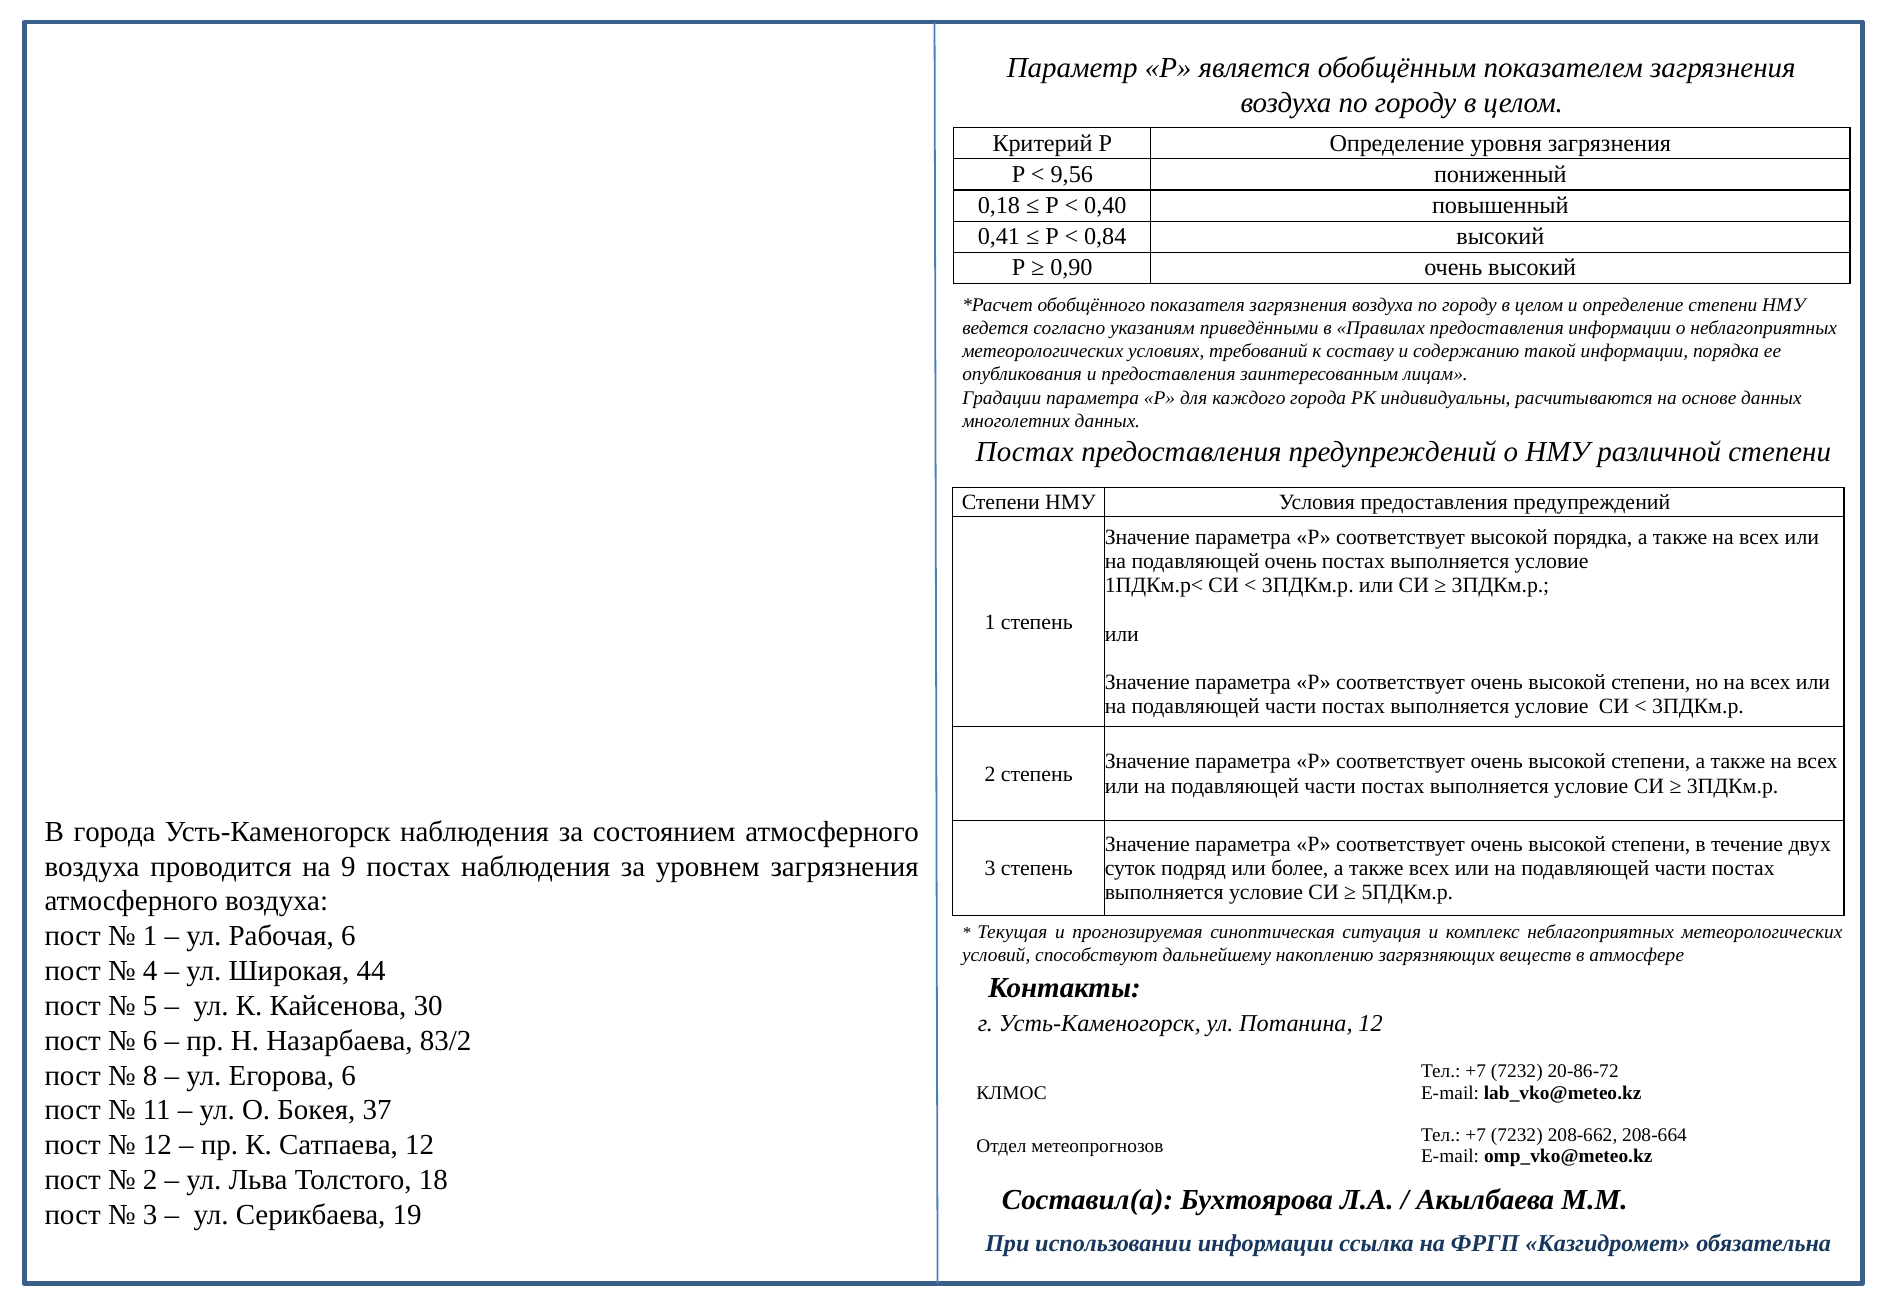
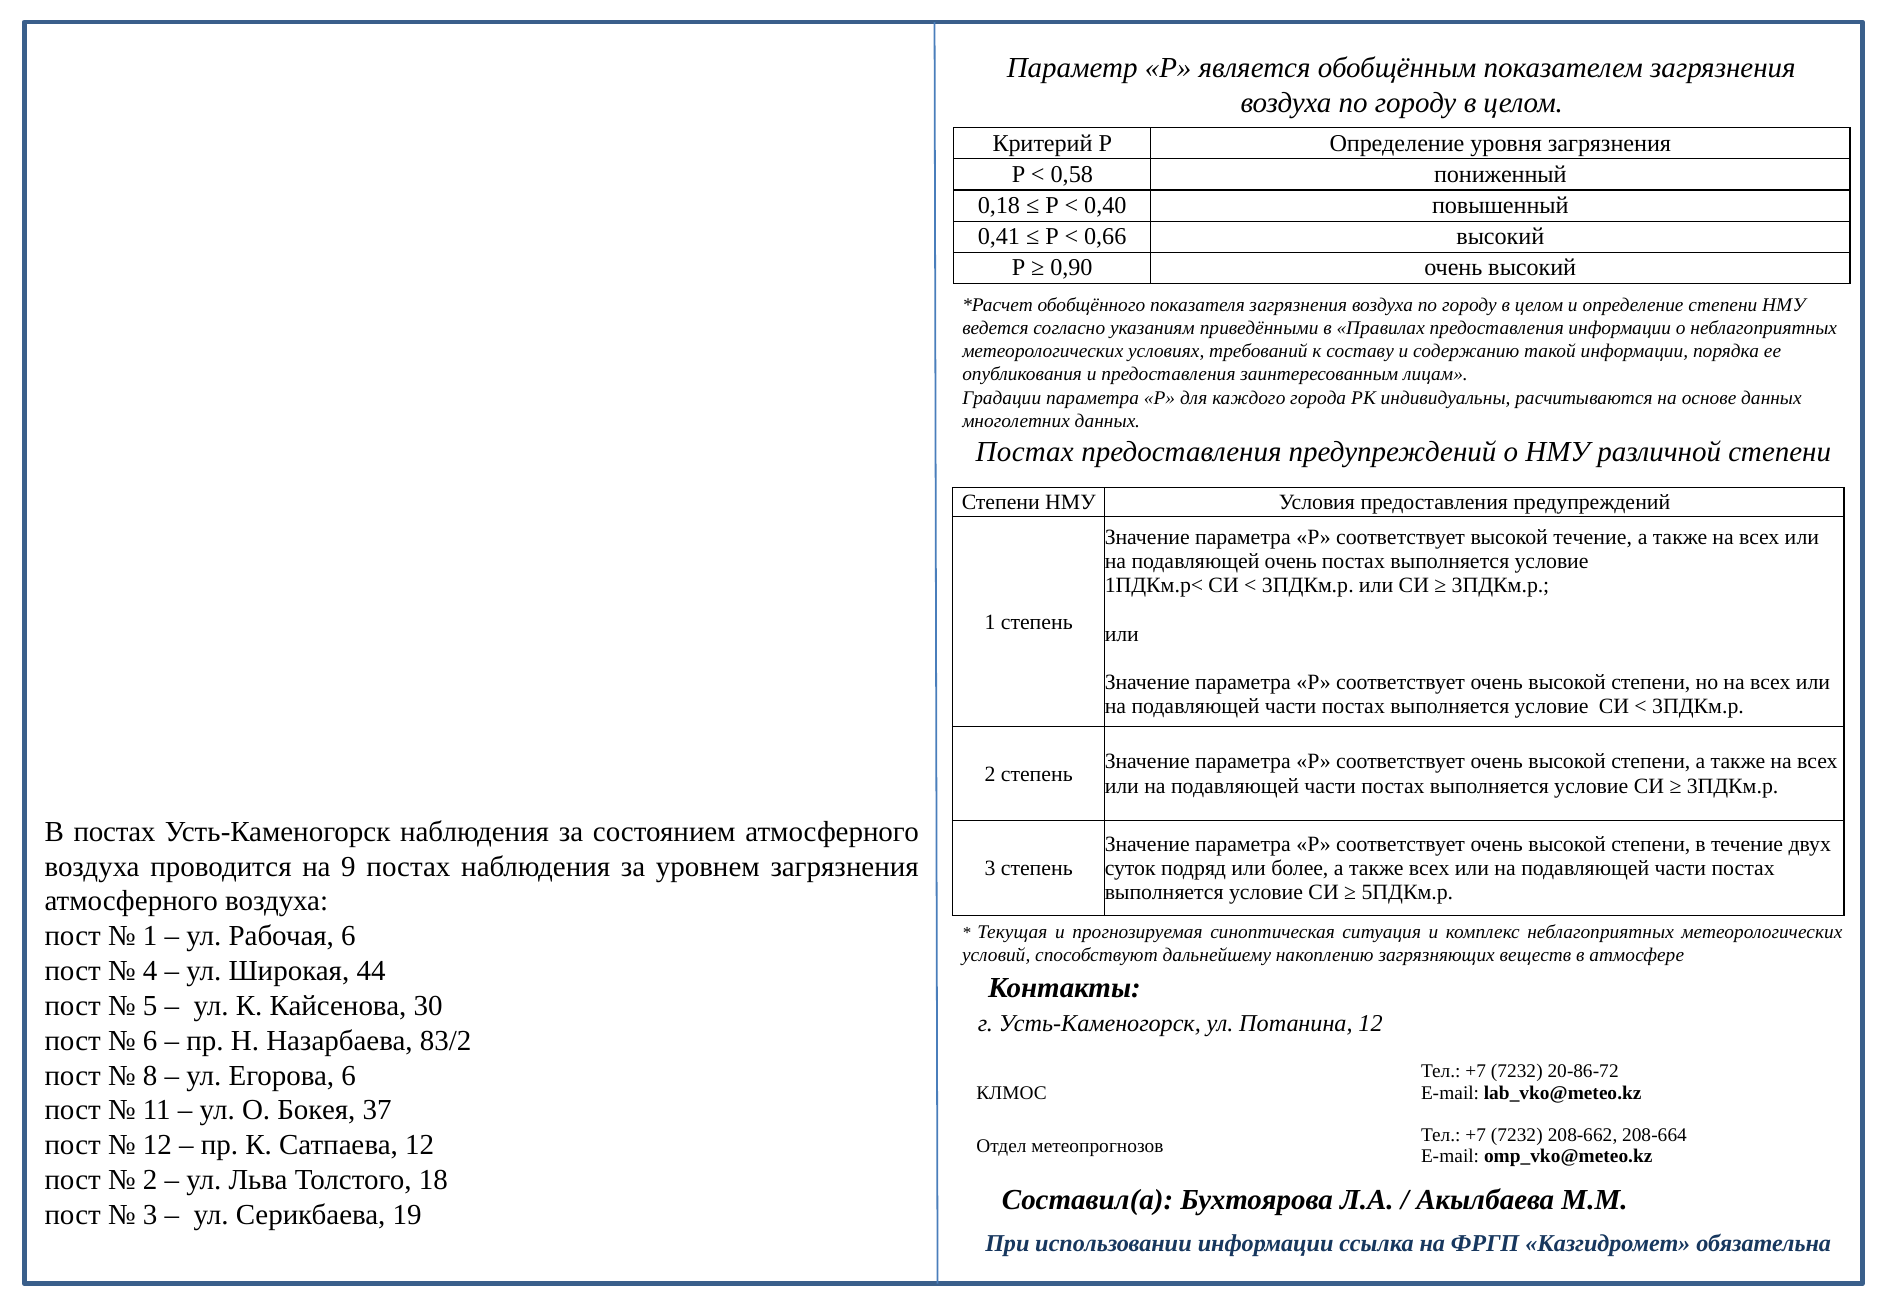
9,56: 9,56 -> 0,58 (1072, 174)
0,84: 0,84 -> 0,66 (1105, 237)
высокой порядка: порядка -> течение (1593, 538)
В города: города -> постах (114, 832)
